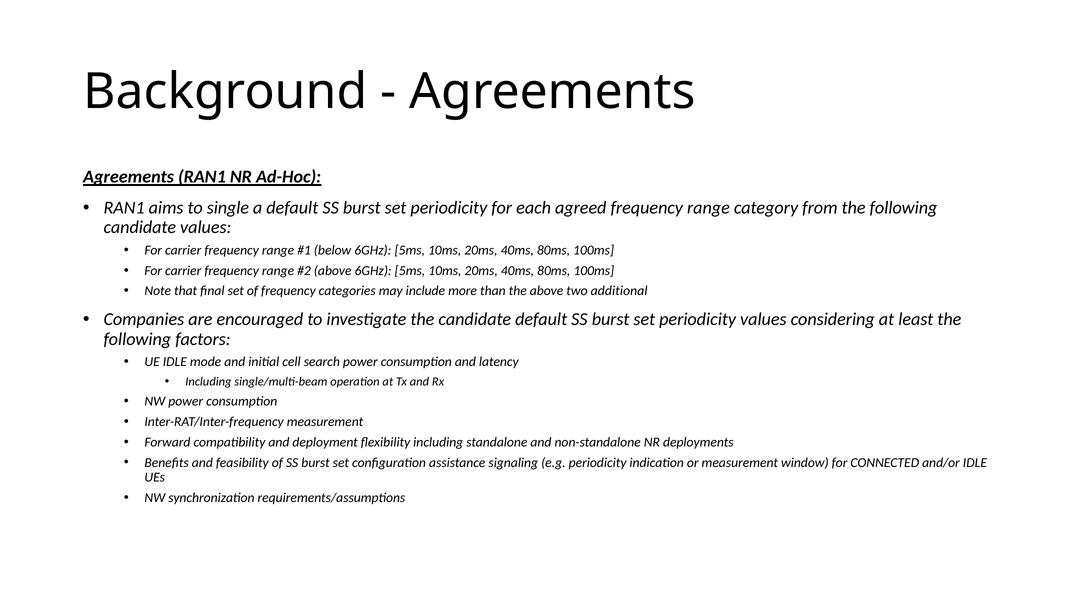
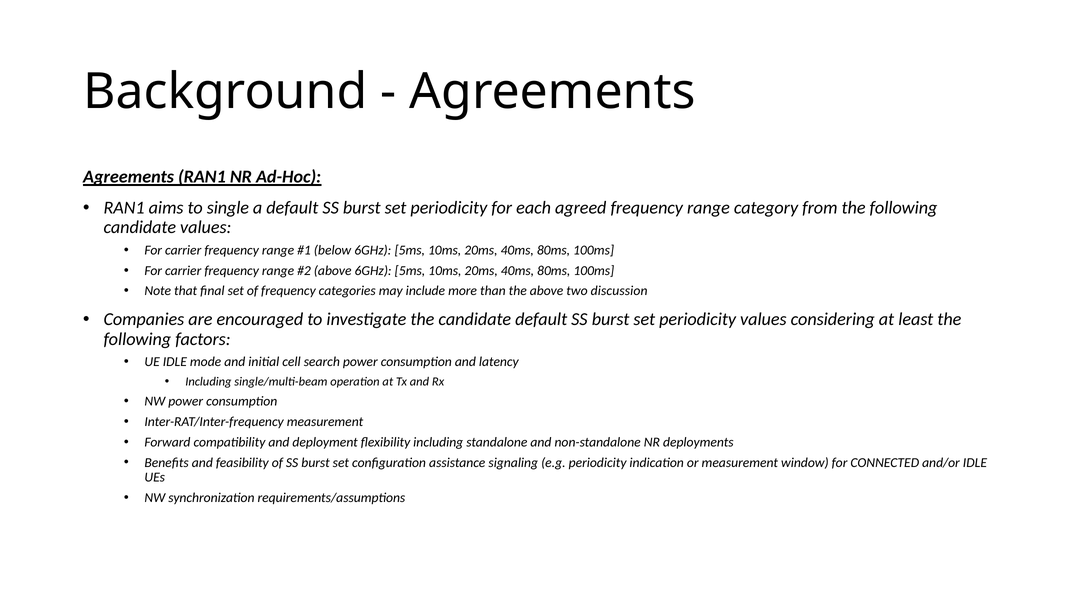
additional: additional -> discussion (619, 291)
